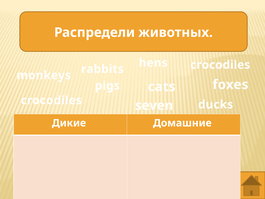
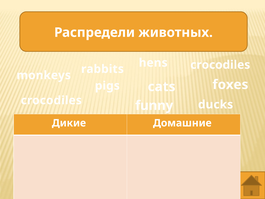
seven: seven -> funny (154, 105)
